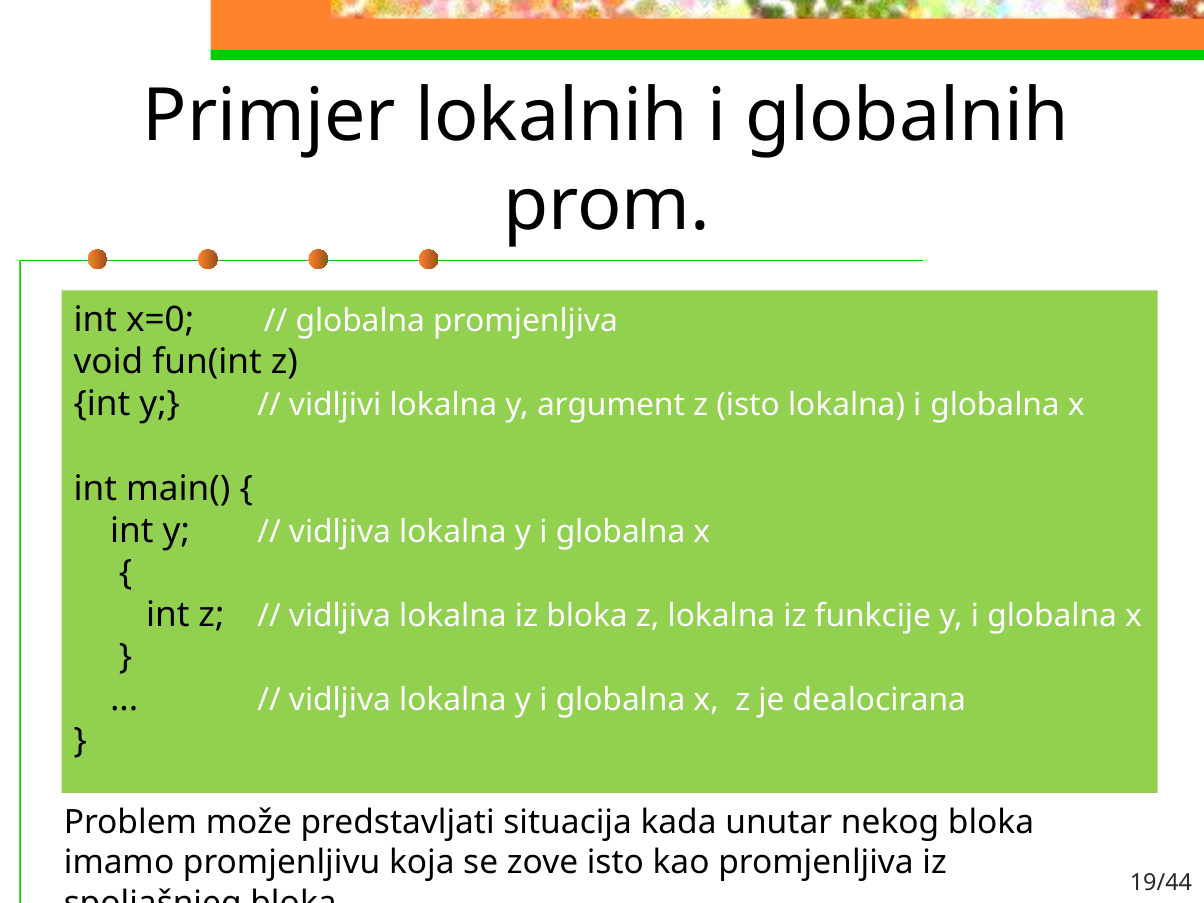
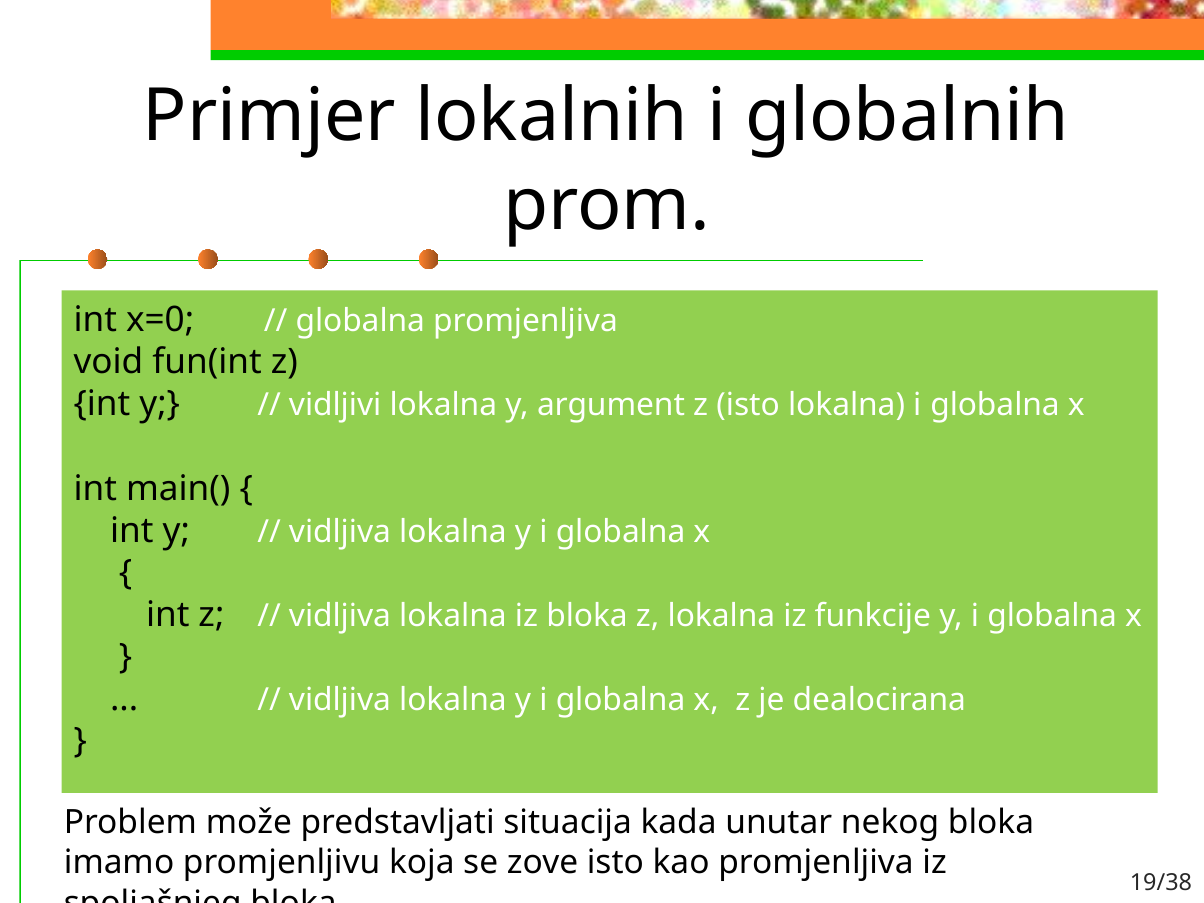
19/44: 19/44 -> 19/38 (1161, 883)
